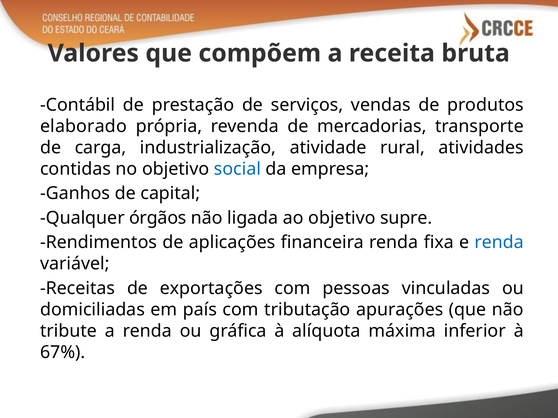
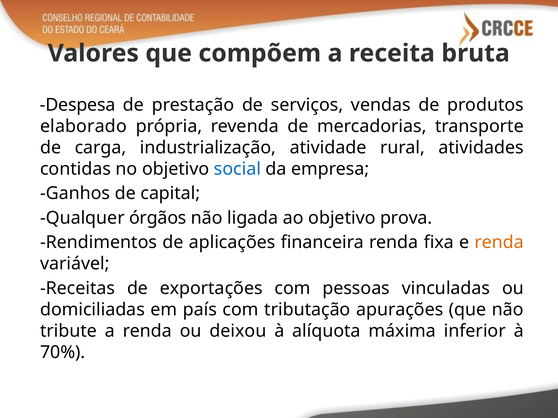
Contábil: Contábil -> Despesa (78, 105)
supre: supre -> prova (406, 218)
renda colour: blue -> orange (499, 243)
gráfica: gráfica -> deixou (238, 331)
67%: 67% -> 70% (63, 353)
